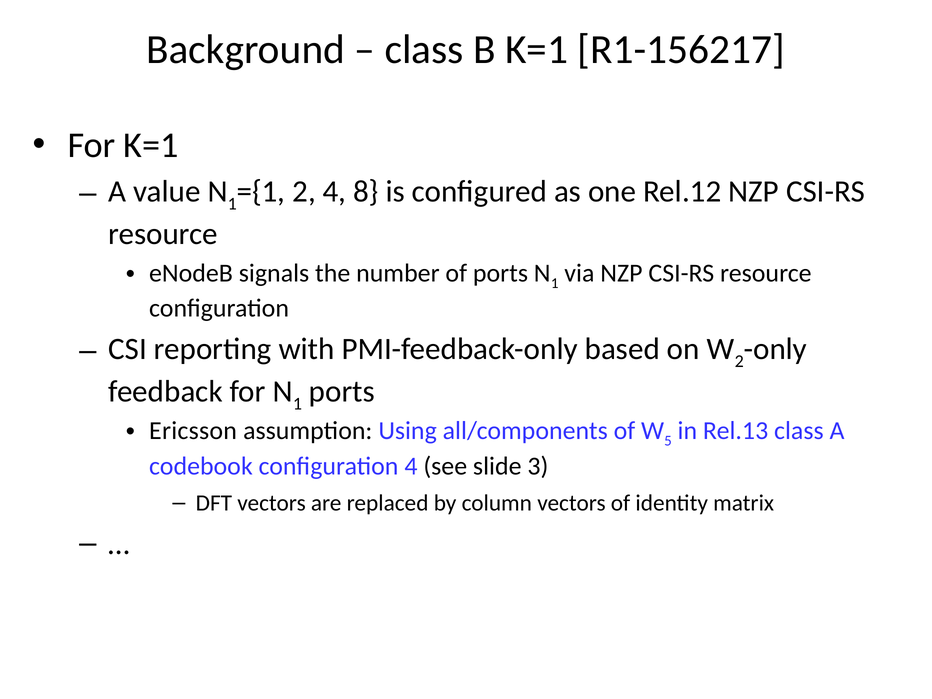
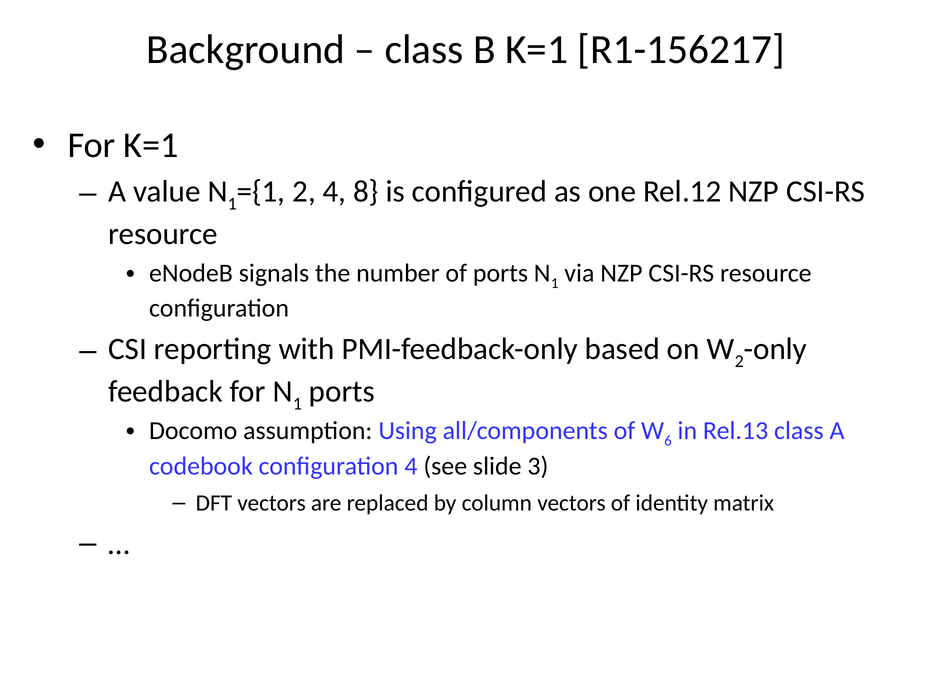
Ericsson: Ericsson -> Docomo (193, 431)
5: 5 -> 6 (668, 441)
